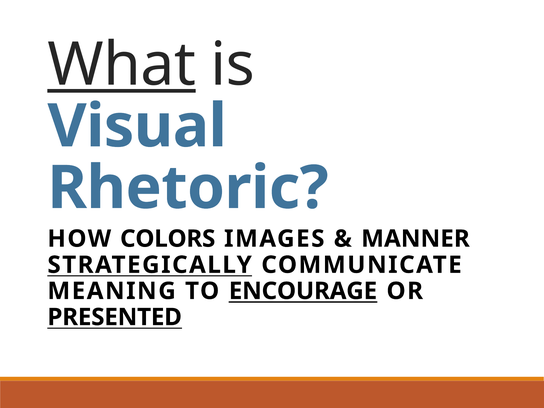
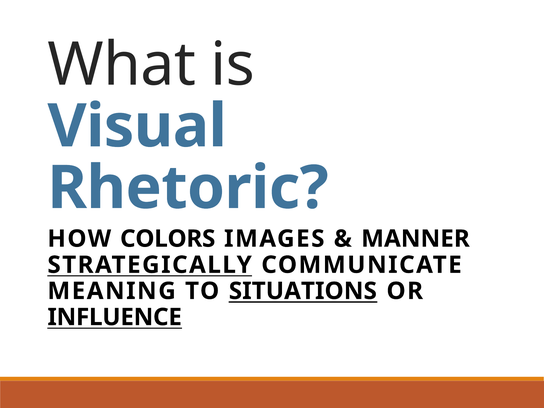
What underline: present -> none (122, 65)
ENCOURAGE: ENCOURAGE -> SITUATIONS (303, 291)
PRESENTED: PRESENTED -> INFLUENCE (115, 317)
